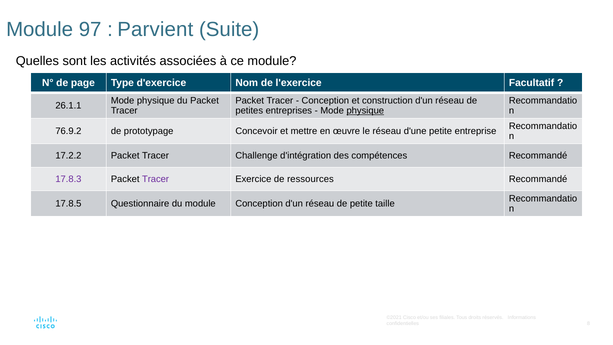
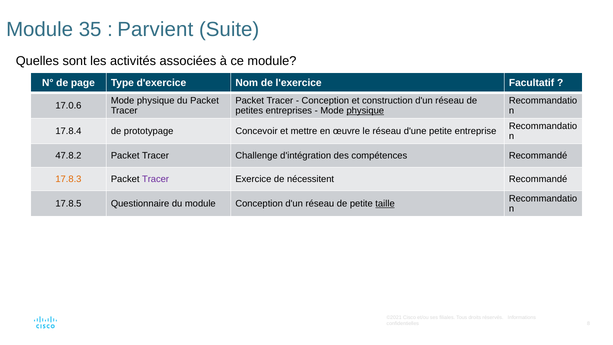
97: 97 -> 35 (90, 30)
26.1.1: 26.1.1 -> 17.0.6 (68, 106)
76.9.2: 76.9.2 -> 17.8.4 (68, 131)
17.2.2: 17.2.2 -> 47.8.2 (68, 156)
17.8.3 colour: purple -> orange (68, 179)
ressources: ressources -> nécessitent (311, 179)
taille underline: none -> present (385, 204)
